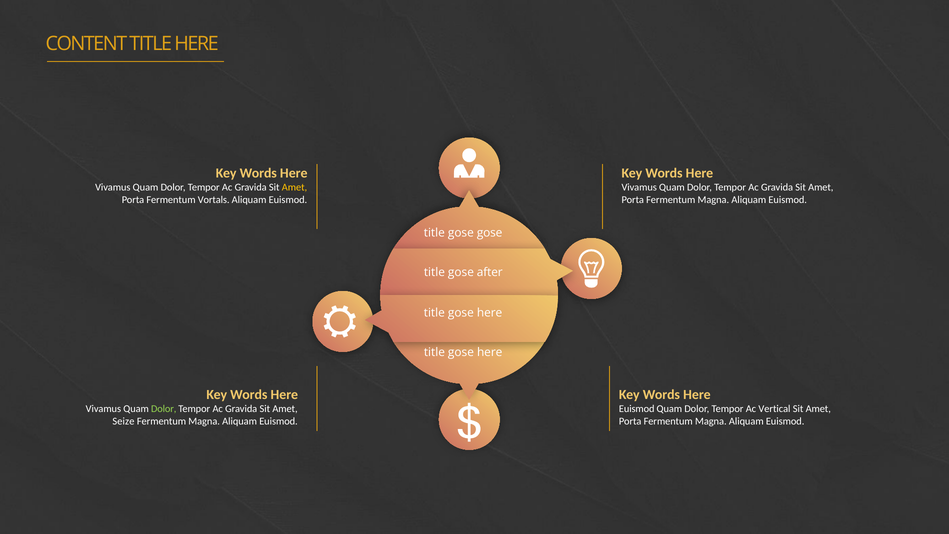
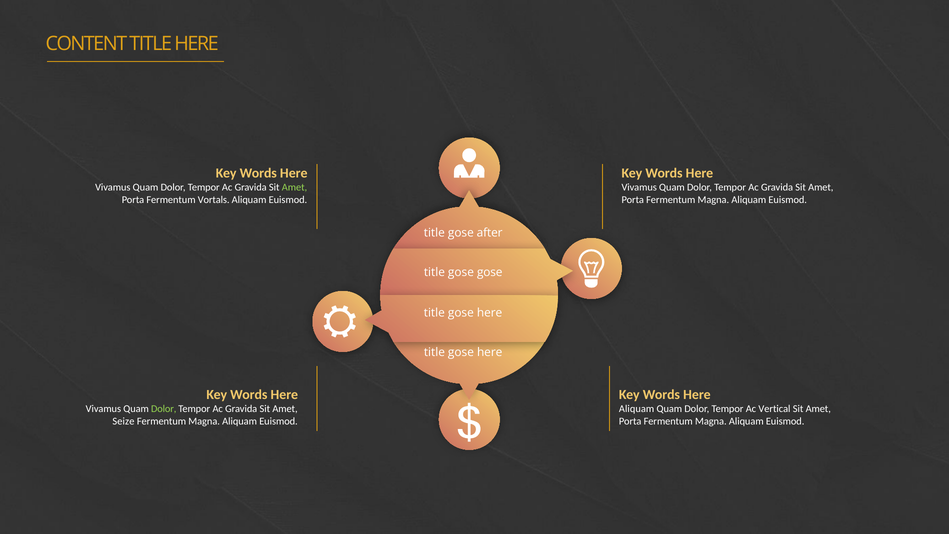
Amet colour: yellow -> light green (294, 187)
gose gose: gose -> after (490, 233)
gose after: after -> gose (490, 272)
Euismod: Euismod -> Aliquam (637, 409)
